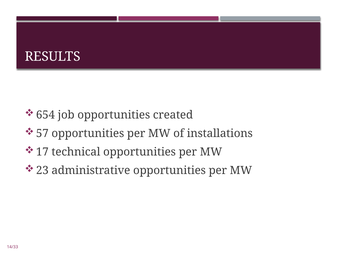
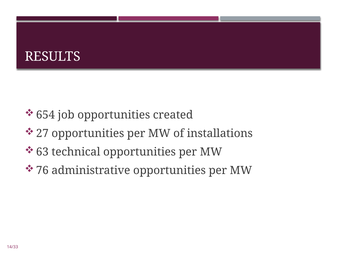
57: 57 -> 27 (42, 133)
17: 17 -> 63 (42, 152)
23: 23 -> 76 (42, 170)
